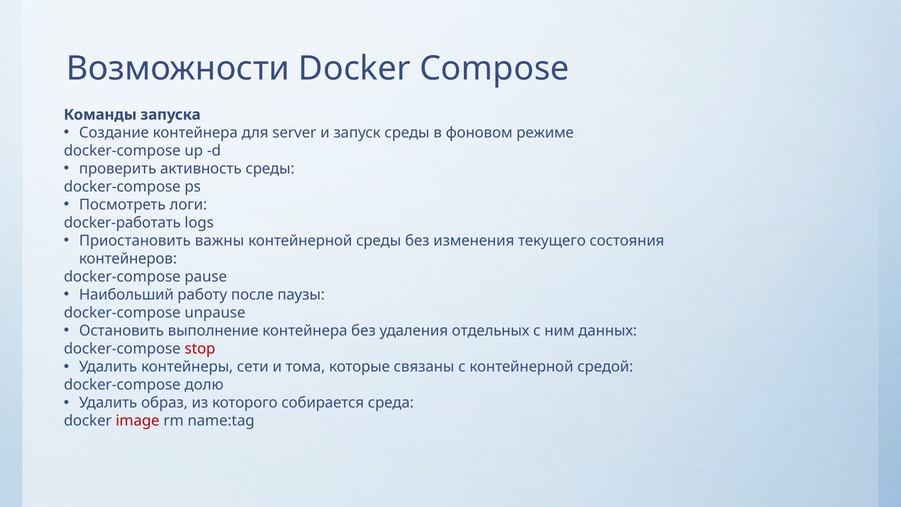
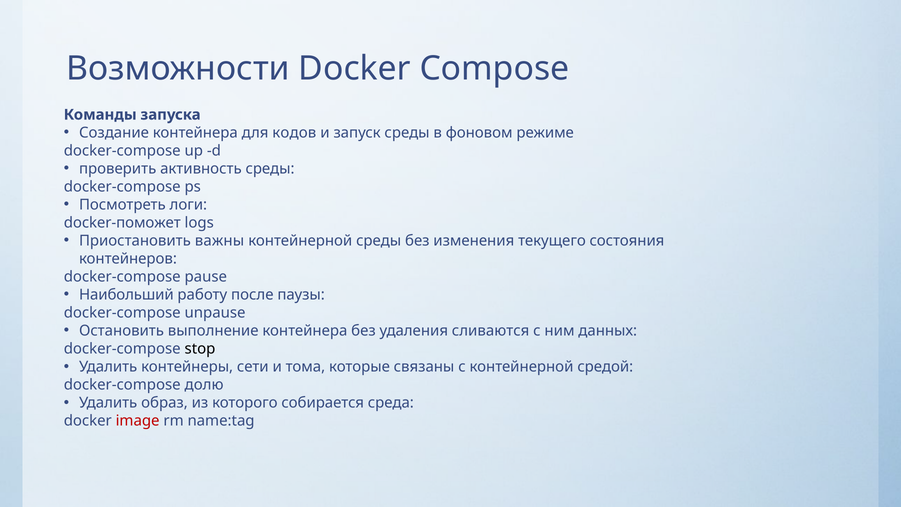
server: server -> кодов (294, 133)
docker-работать: docker-работать -> docker-поможет (122, 223)
отдельных: отдельных -> сливаются (491, 331)
stop colour: red -> black (200, 349)
